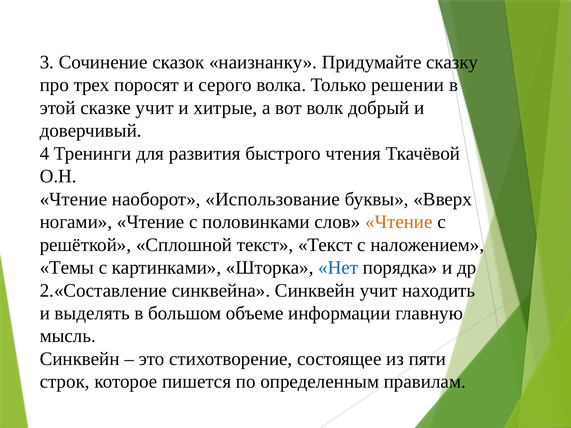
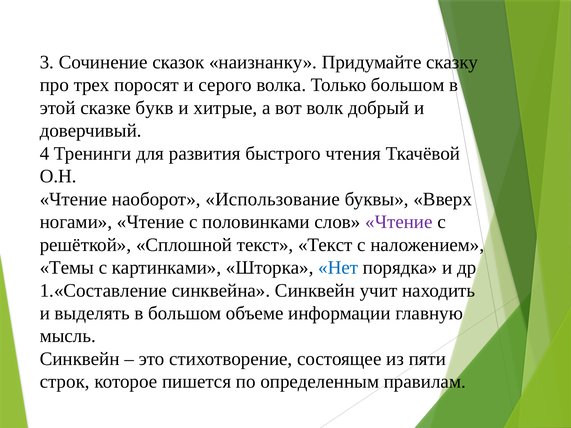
Только решении: решении -> большом (408, 85)
сказке учит: учит -> букв (155, 108)
Чтение colour: orange -> purple (399, 222)
2.«Составление: 2.«Составление -> 1.«Составление (103, 291)
